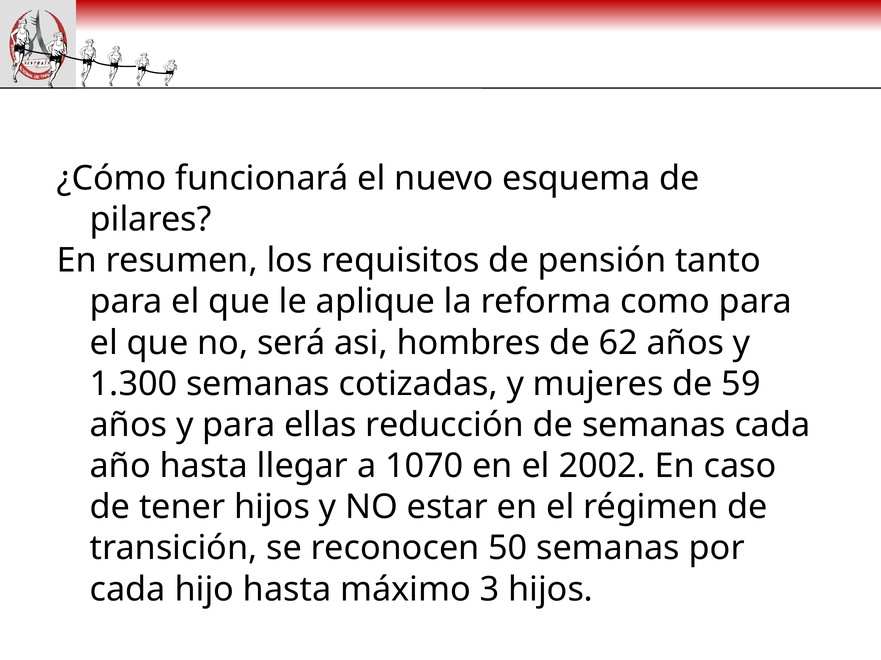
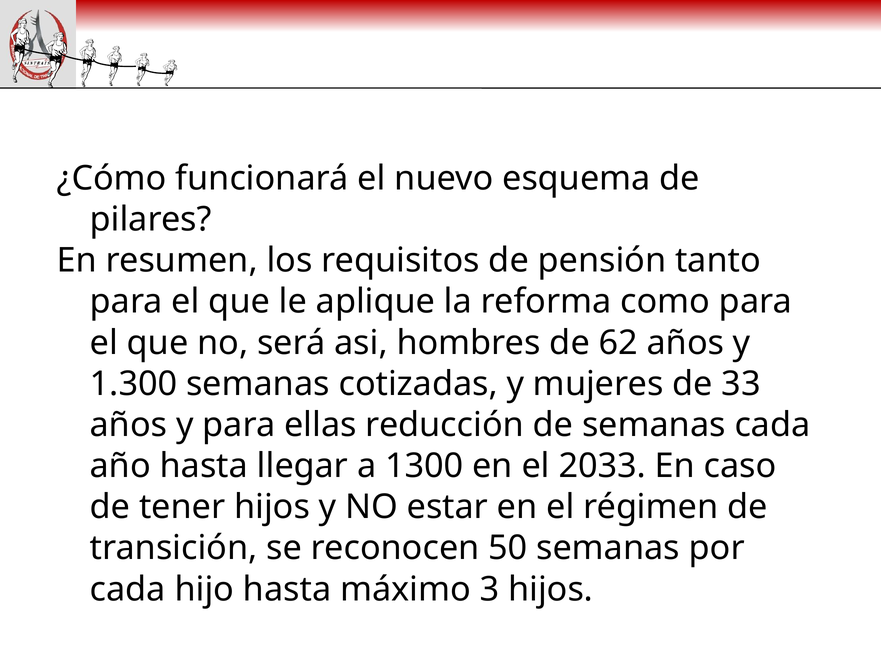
59: 59 -> 33 (741, 384)
1070: 1070 -> 1300 (424, 467)
2002: 2002 -> 2033 (602, 467)
